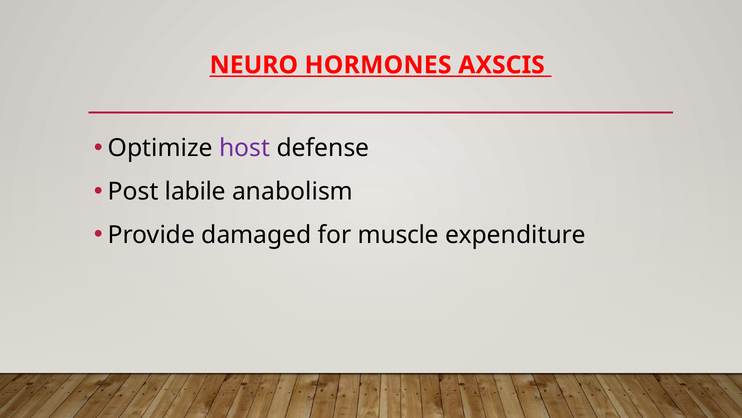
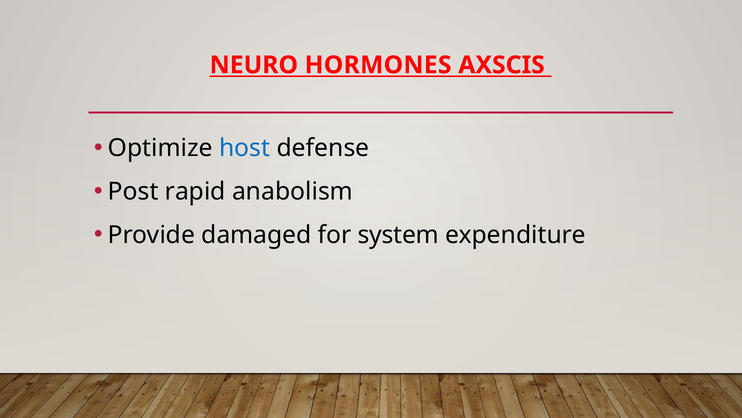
host colour: purple -> blue (245, 148)
labile: labile -> rapid (195, 191)
muscle: muscle -> system (398, 235)
